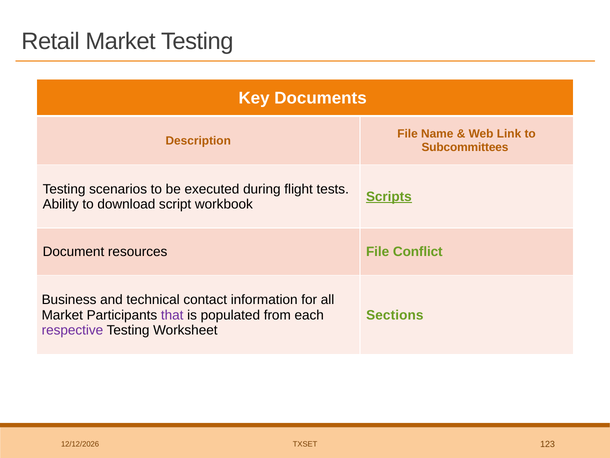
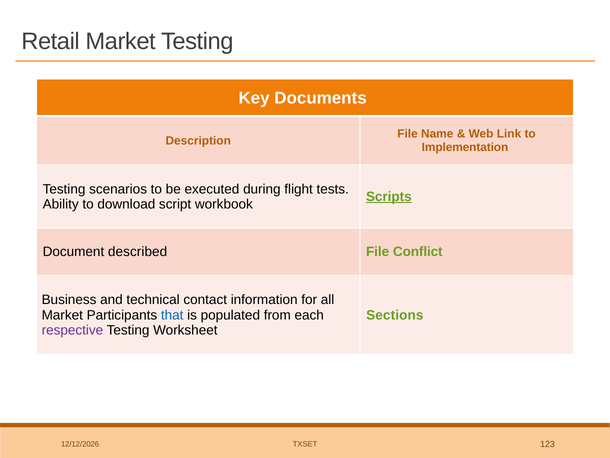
Subcommittees: Subcommittees -> Implementation (465, 147)
resources: resources -> described (138, 252)
that colour: purple -> blue (172, 315)
